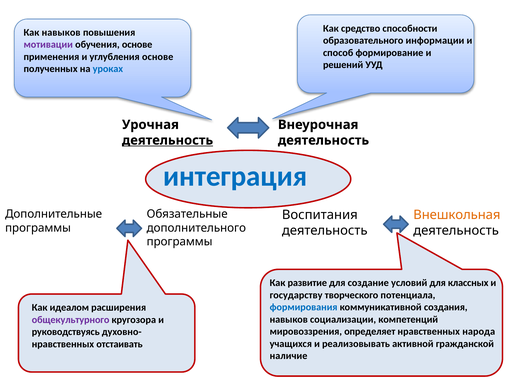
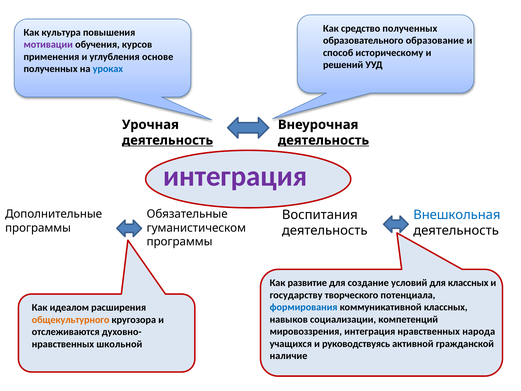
средство способности: способности -> полученных (410, 28)
Как навыков: навыков -> культура (61, 32)
информации: информации -> образование (435, 40)
обучения основе: основе -> курсов (137, 45)
формирование: формирование -> историческому (389, 53)
деятельность underline: none -> present (324, 140)
интеграция colour: blue -> purple (235, 176)
Внешкольная colour: orange -> blue (457, 215)
дополнительного: дополнительного -> гуманистическом (196, 228)
коммуникативной создания: создания -> классных (446, 307)
общекультурного colour: purple -> orange (71, 319)
мировоззрения определяет: определяет -> интеграция (370, 331)
руководствуясь: руководствуясь -> отслеживаются (66, 332)
реализовывать: реализовывать -> руководствуясь (356, 344)
отстаивать: отстаивать -> школьной (119, 344)
